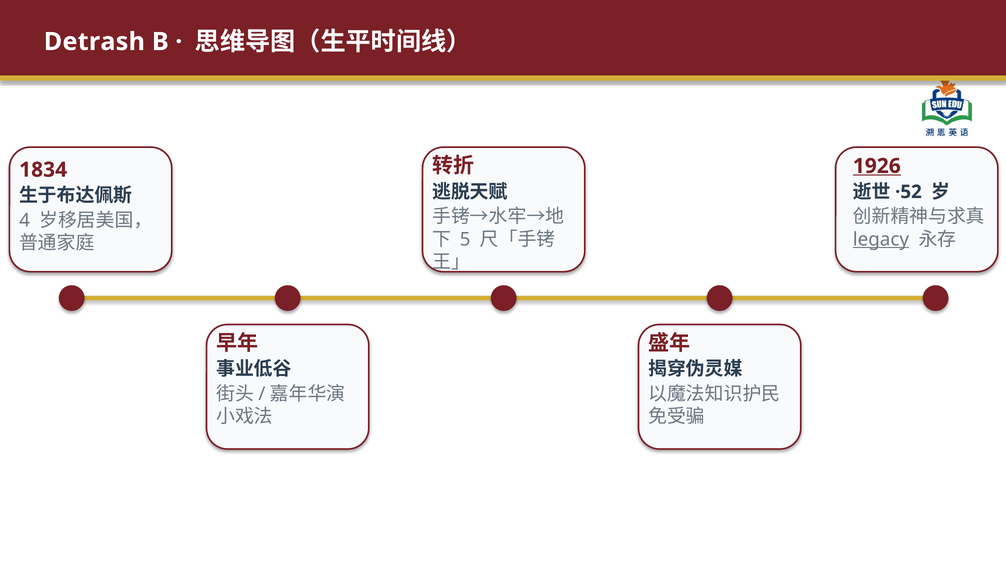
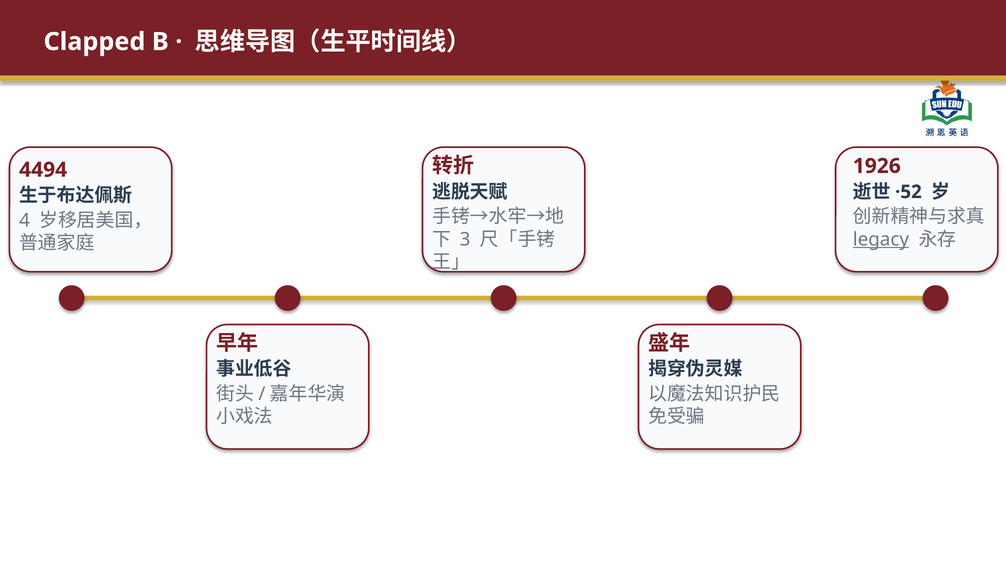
Detrash: Detrash -> Clapped (94, 42)
1926 underline: present -> none (877, 166)
1834: 1834 -> 4494 (43, 170)
5: 5 -> 3 (465, 239)
